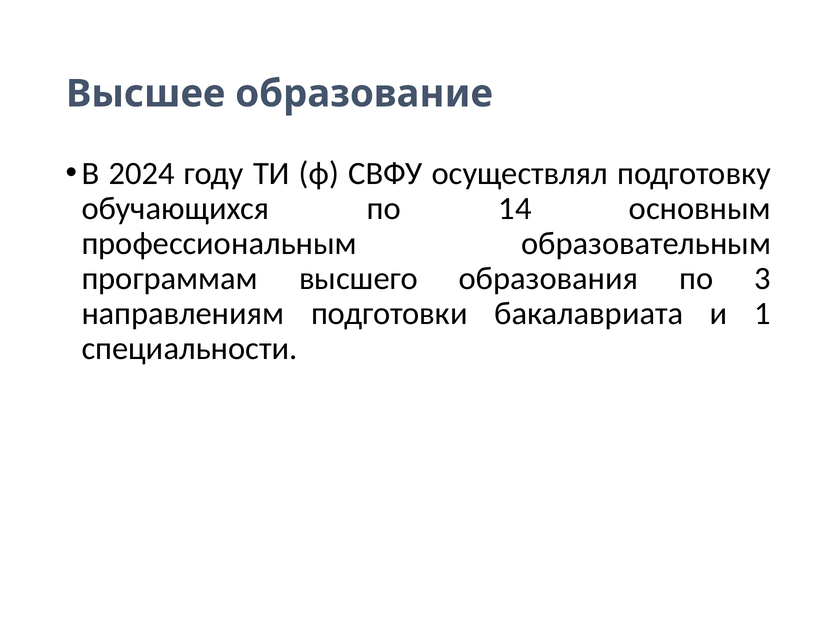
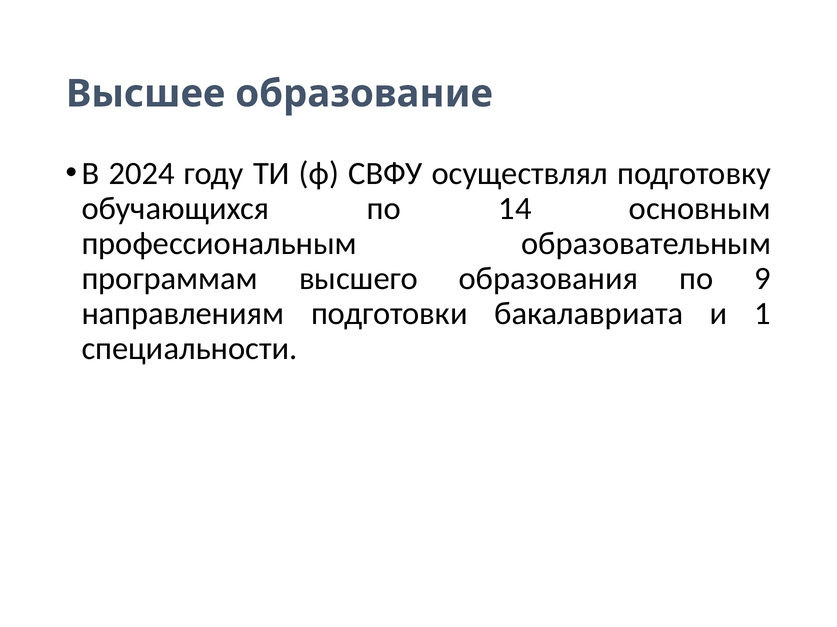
3: 3 -> 9 (762, 279)
